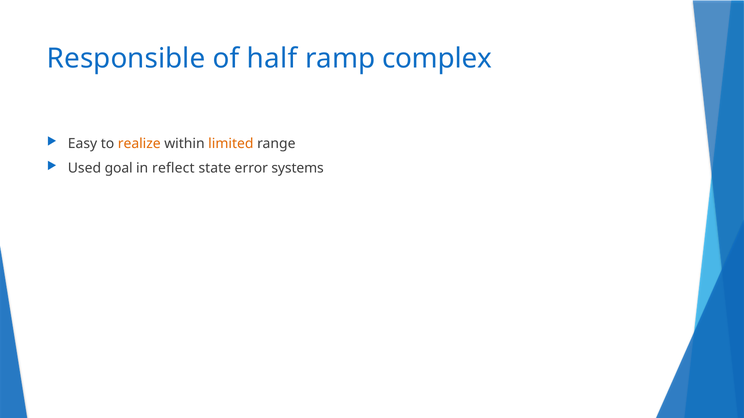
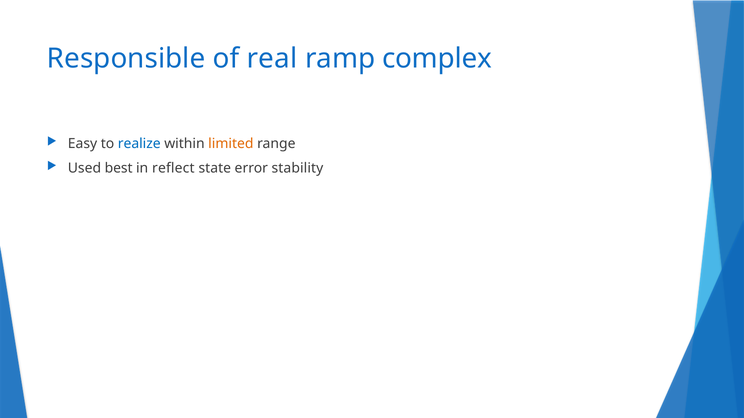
half: half -> real (272, 59)
realize colour: orange -> blue (139, 144)
goal: goal -> best (119, 168)
systems: systems -> stability (297, 168)
